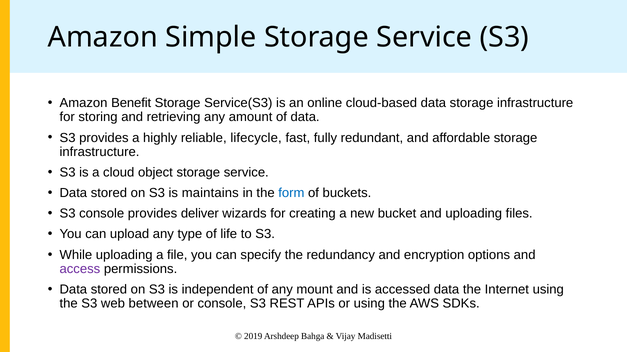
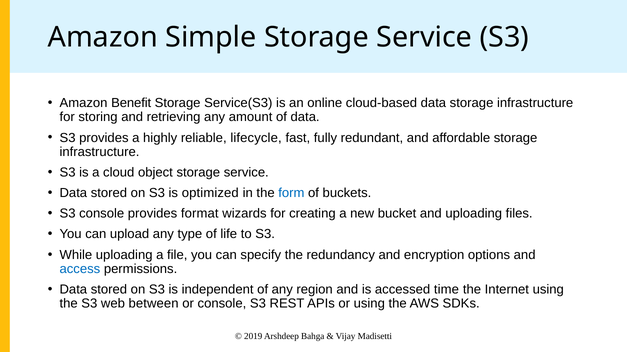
maintains: maintains -> optimized (210, 193)
deliver: deliver -> format (200, 214)
access colour: purple -> blue (80, 269)
mount: mount -> region (315, 290)
accessed data: data -> time (446, 290)
